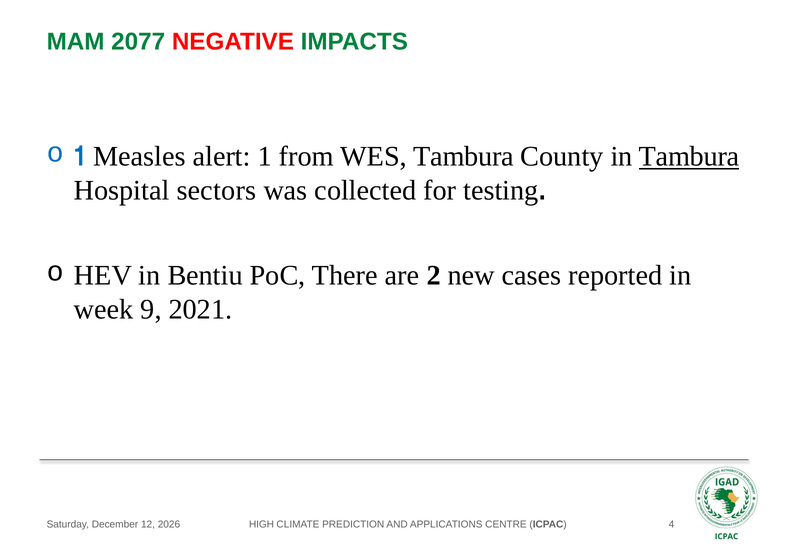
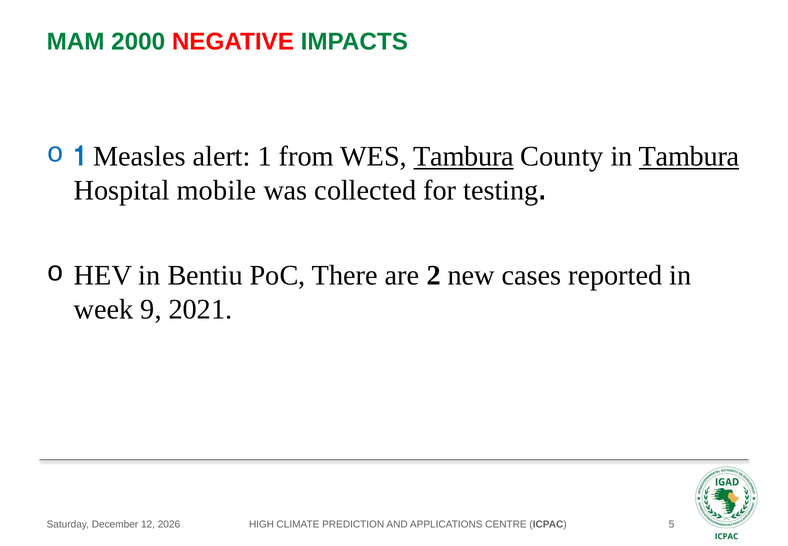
2077: 2077 -> 2000 (138, 42)
Tambura underline: none -> present (464, 156)
sectors: sectors -> mobile (216, 190)
4: 4 -> 5 (672, 524)
